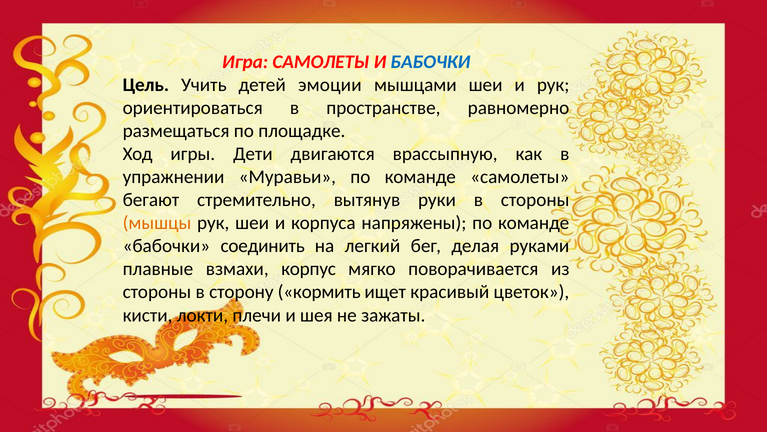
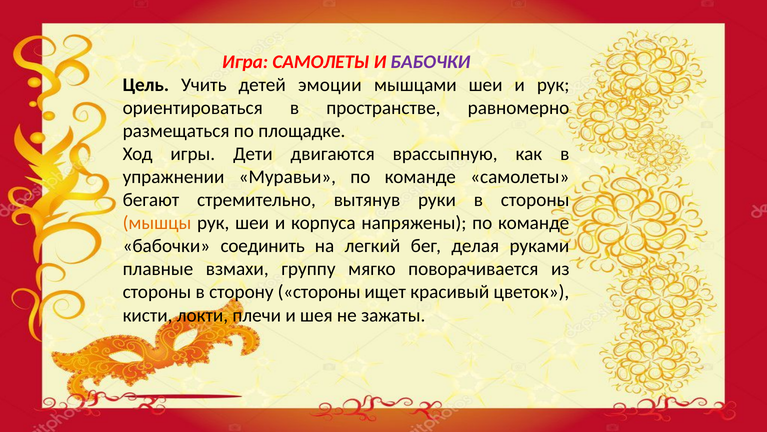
БАБОЧКИ colour: blue -> purple (430, 62)
корпус: корпус -> группу (308, 269)
сторону кормить: кормить -> стороны (319, 292)
